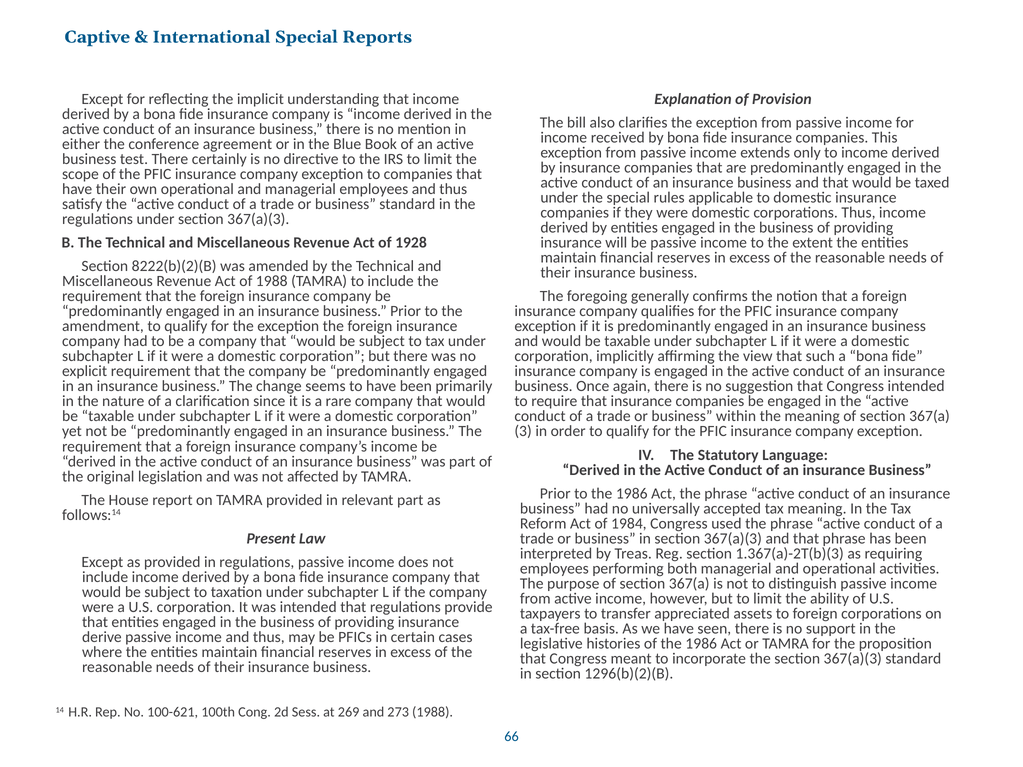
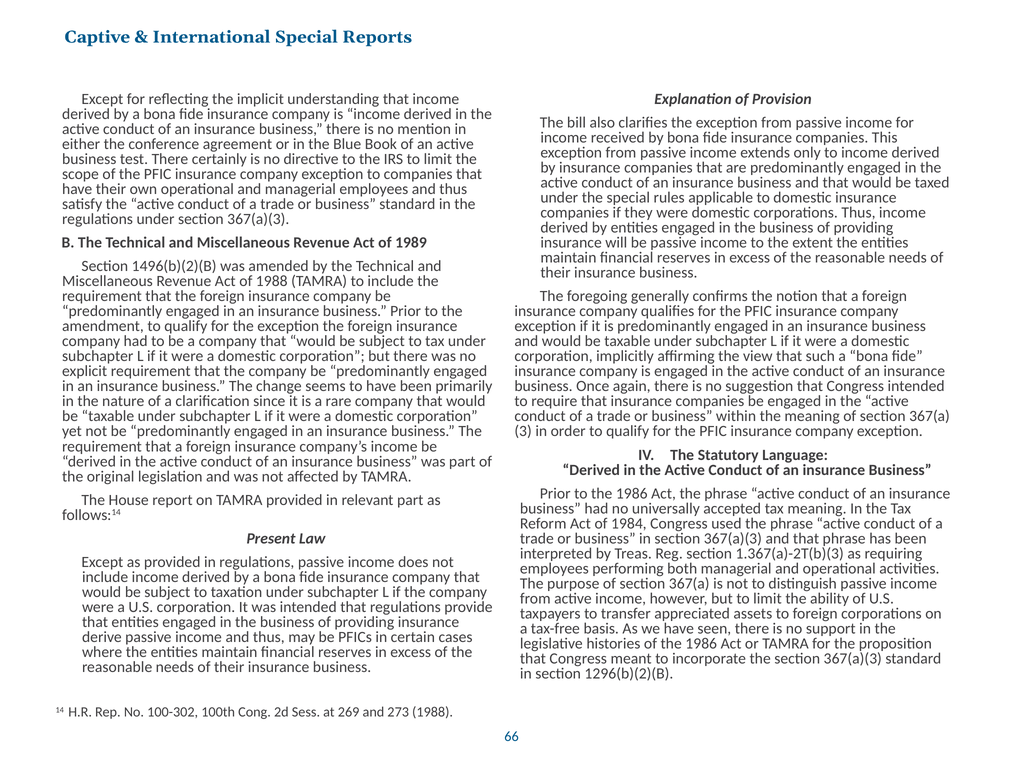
1928: 1928 -> 1989 (411, 243)
8222(b)(2)(B: 8222(b)(2)(B -> 1496(b)(2)(B (174, 266)
100-621: 100-621 -> 100-302 (173, 713)
